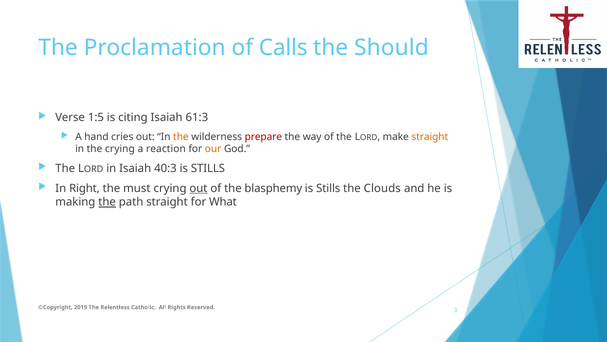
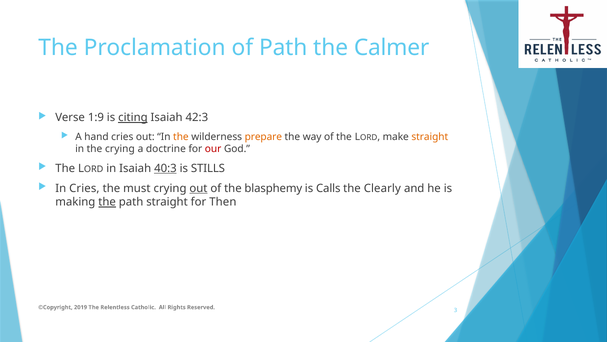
of Calls: Calls -> Path (283, 48)
Should: Should -> Calmer (392, 48)
1:5: 1:5 -> 1:9 (96, 117)
citing underline: none -> present (133, 117)
61:3: 61:3 -> 42:3 (197, 117)
prepare colour: red -> orange (263, 137)
reaction: reaction -> doctrine (166, 149)
our colour: orange -> red (213, 149)
40:3 underline: none -> present (165, 168)
In Right: Right -> Cries (84, 188)
Stills: Stills -> Calls (328, 188)
Clouds: Clouds -> Clearly (382, 188)
What: What -> Then (223, 202)
